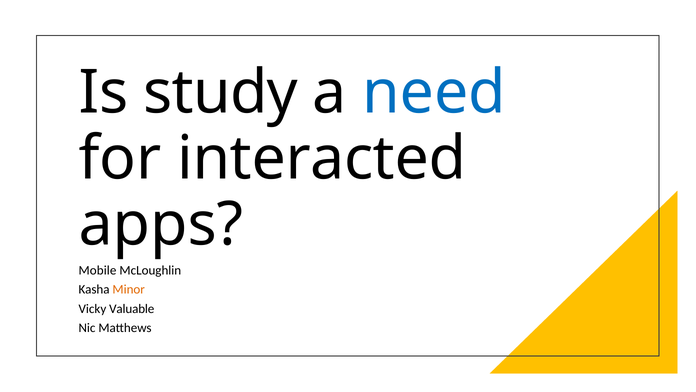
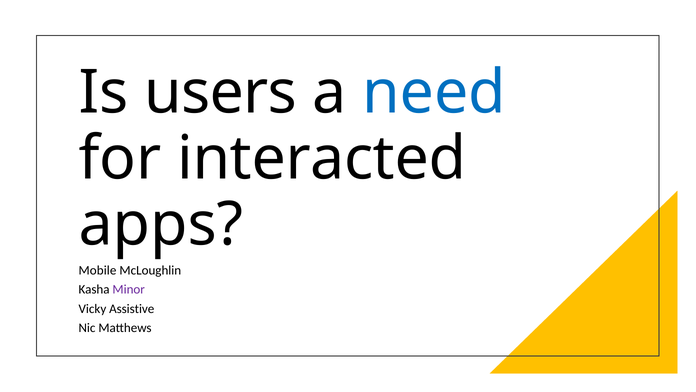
study: study -> users (221, 93)
Minor colour: orange -> purple (129, 289)
Valuable: Valuable -> Assistive (132, 308)
